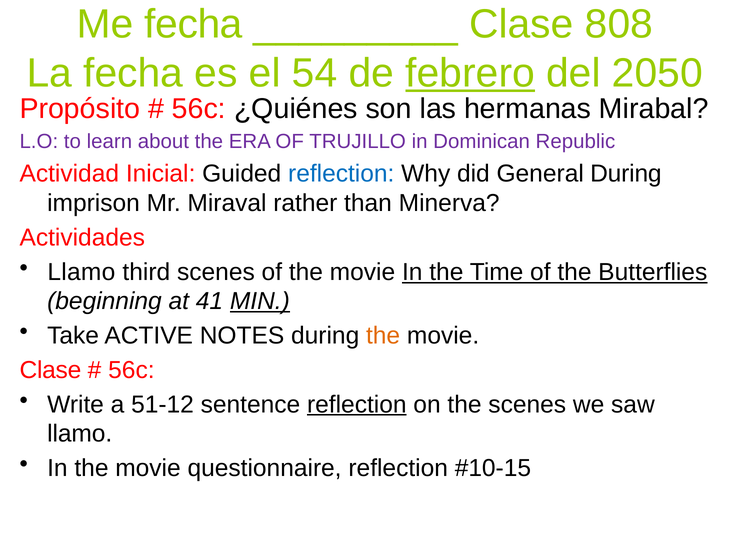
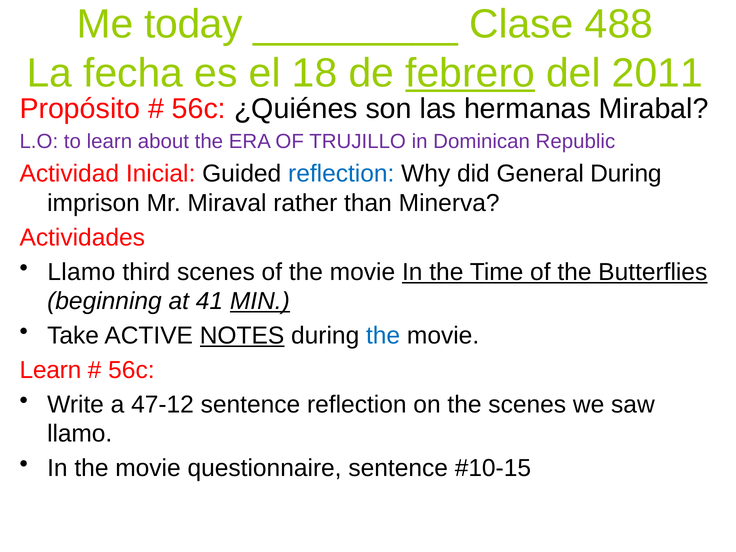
Me fecha: fecha -> today (194, 24)
808: 808 -> 488 (619, 24)
54: 54 -> 18 (315, 73)
2050: 2050 -> 2011 (657, 73)
NOTES underline: none -> present (242, 336)
the colour: orange -> blue (383, 336)
Clase: Clase -> Learn (50, 370)
51-12: 51-12 -> 47-12 (163, 404)
reflection underline: present -> none (357, 404)
questionnaire reflection: reflection -> sentence (398, 468)
